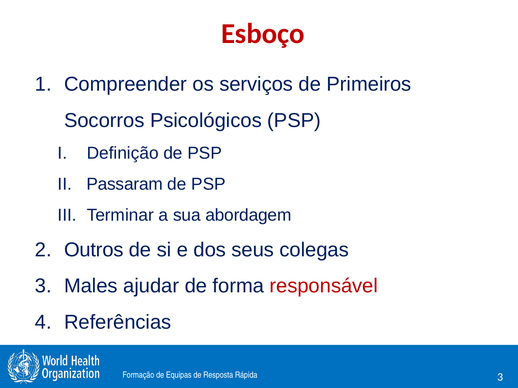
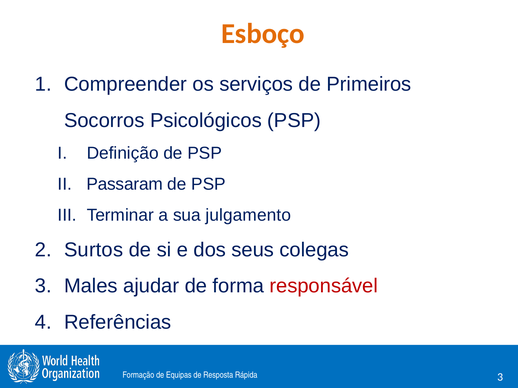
Esboço colour: red -> orange (263, 34)
abordagem: abordagem -> julgamento (248, 215)
Outros: Outros -> Surtos (94, 250)
